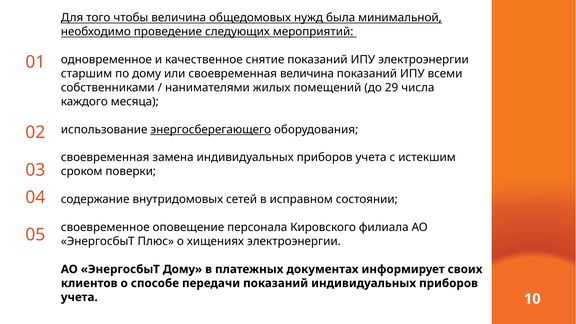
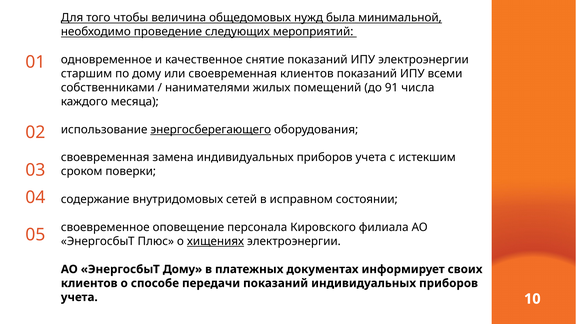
своевременная величина: величина -> клиентов (307, 74)
29: 29 -> 91 (392, 88)
хищениях underline: none -> present (215, 241)
